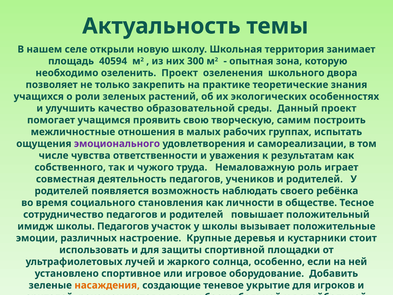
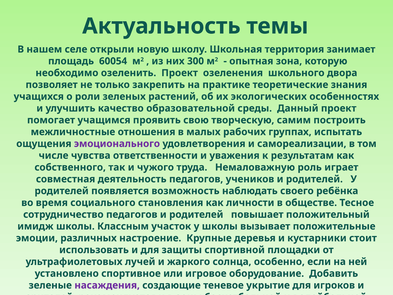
40594: 40594 -> 60054 (113, 61)
школы Педагогов: Педагогов -> Классным (123, 226)
насаждения colour: orange -> purple (107, 285)
